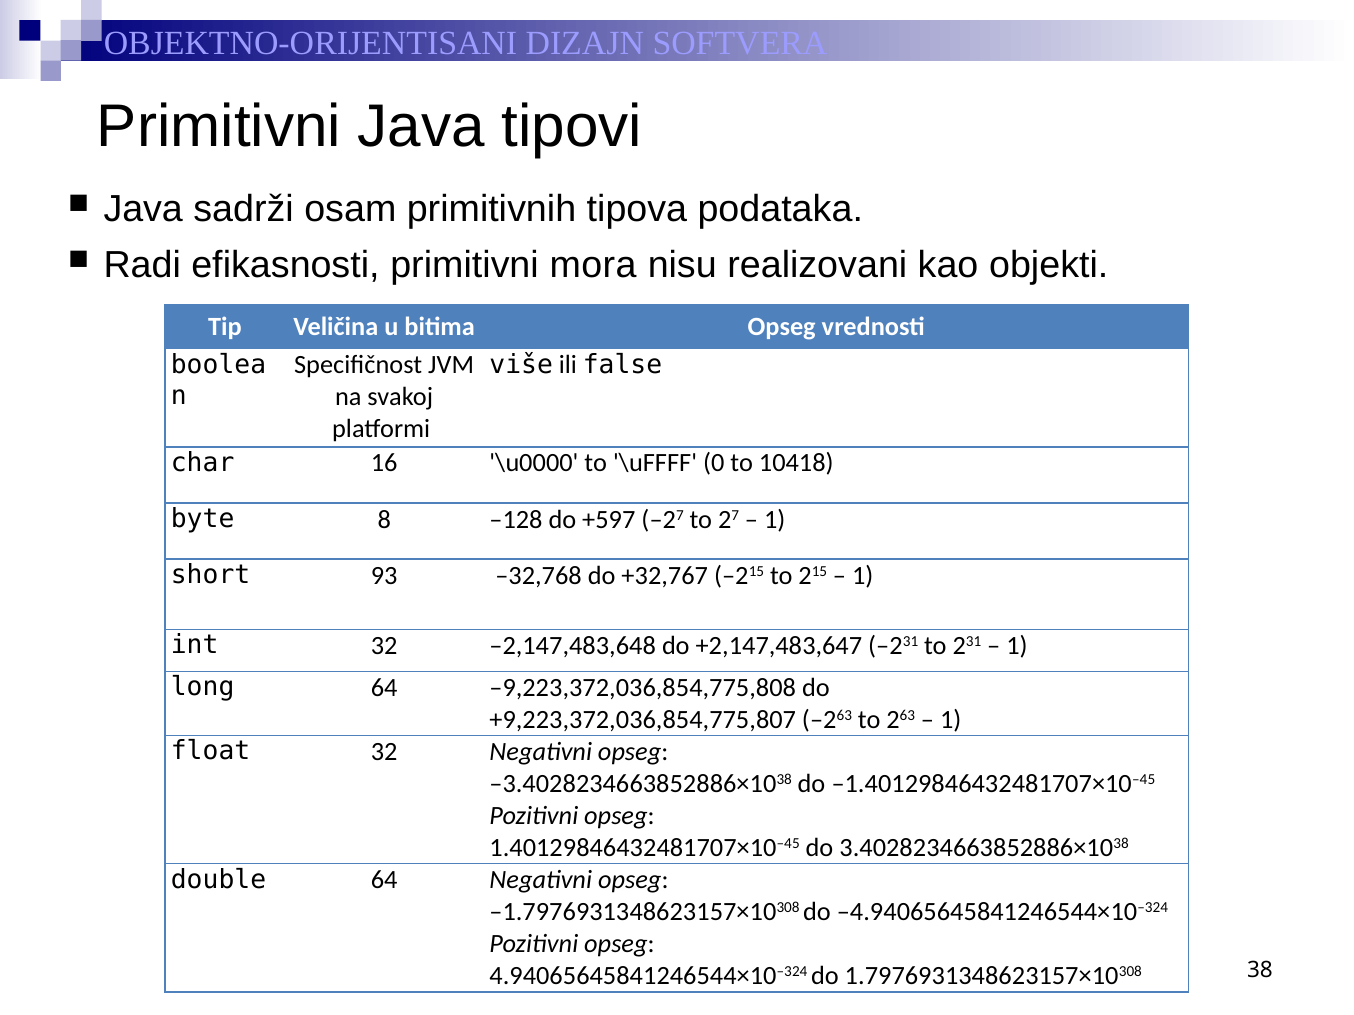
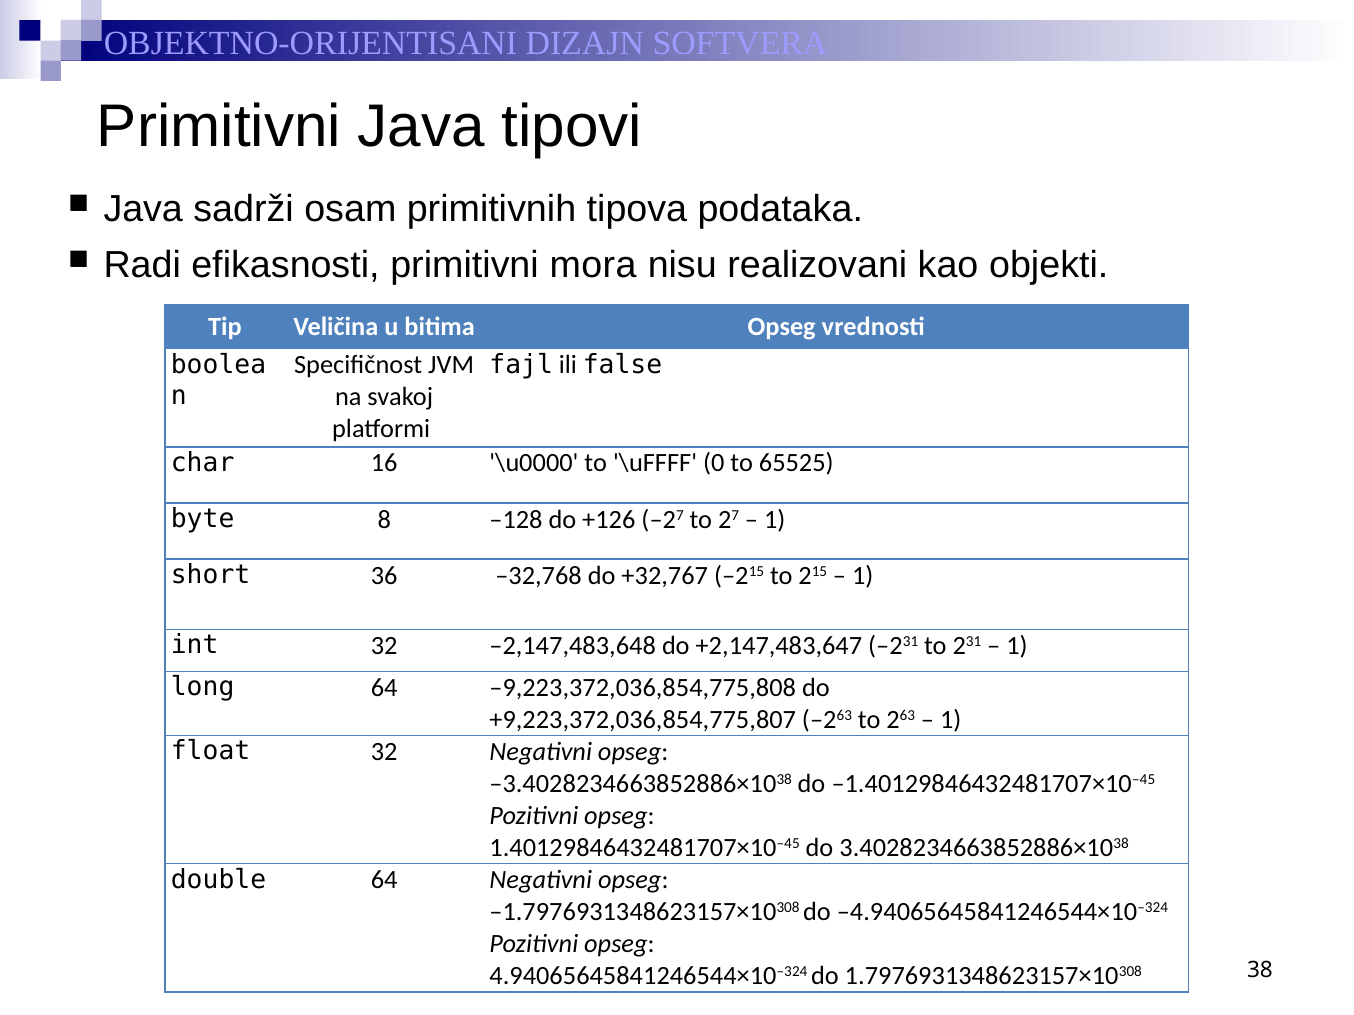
više: više -> fajl (521, 365)
10418: 10418 -> 65525 (796, 463)
+597: +597 -> +126 (609, 520)
93: 93 -> 36 (384, 576)
